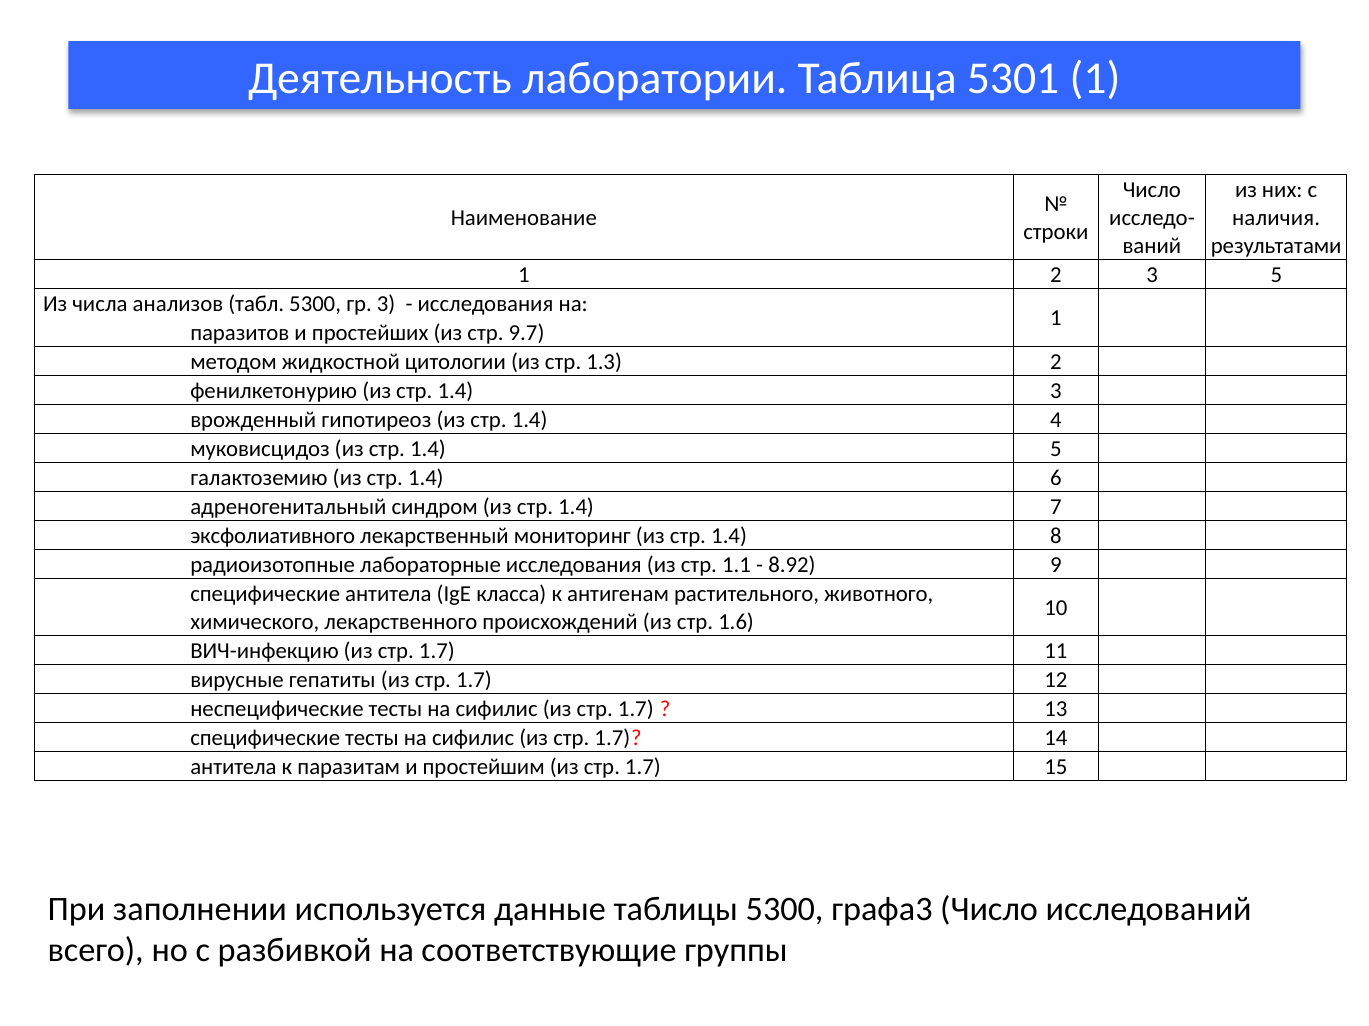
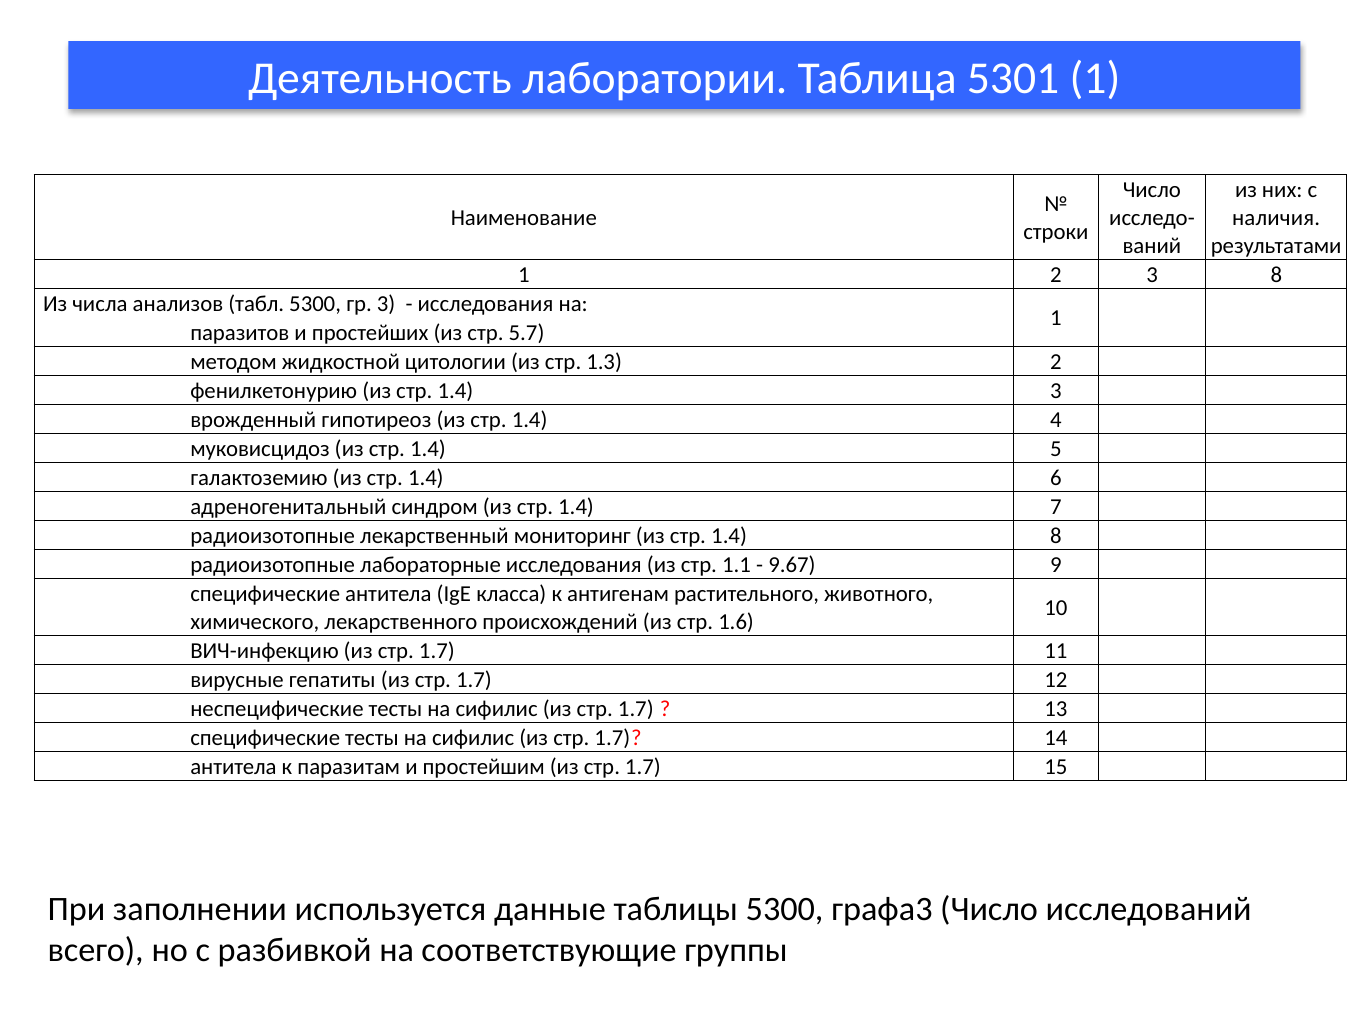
3 5: 5 -> 8 (1276, 275)
9.7: 9.7 -> 5.7 (527, 333)
эксфолиативного: эксфолиативного -> радиоизотопные (273, 536)
8.92: 8.92 -> 9.67 (792, 565)
